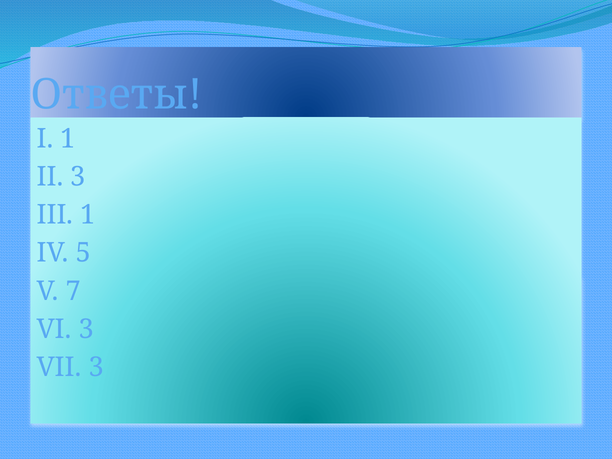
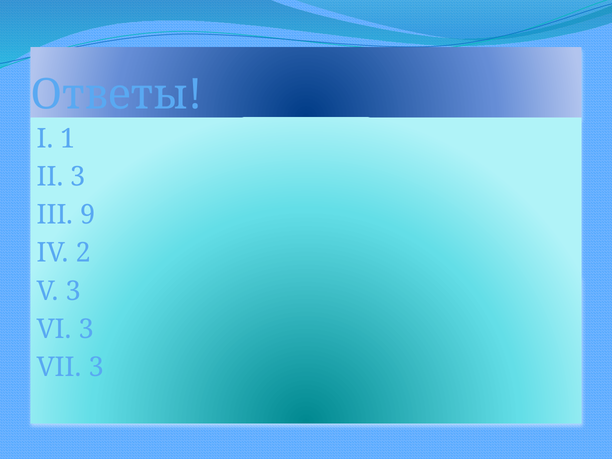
III 1: 1 -> 9 (88, 215)
5: 5 -> 2 (83, 253)
V 7: 7 -> 3 (73, 291)
